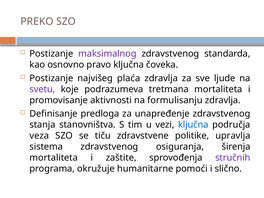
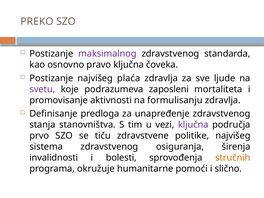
tretmana: tretmana -> zaposleni (169, 89)
ključna colour: blue -> purple (193, 125)
veza: veza -> prvo (39, 136)
politike upravlja: upravlja -> najvišeg (233, 136)
mortaliteta: mortaliteta -> invalidnosti (54, 158)
zaštite: zaštite -> bolesti (121, 158)
stručnih colour: purple -> orange (233, 158)
